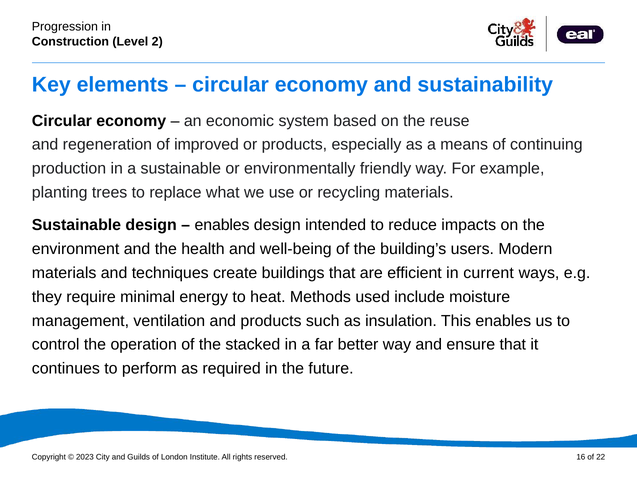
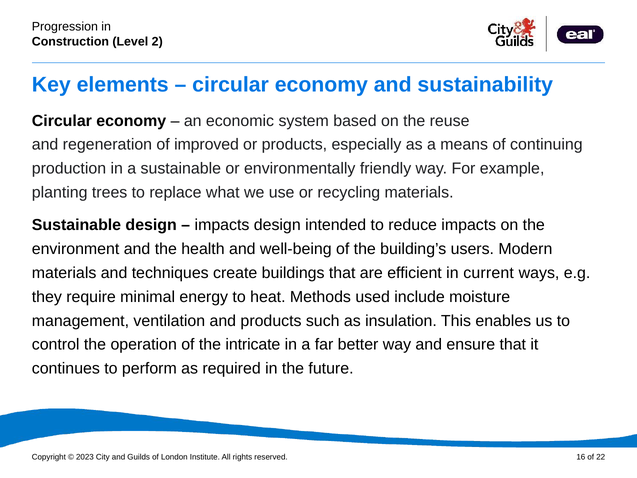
enables: enables -> impacts (222, 225)
stacked: stacked -> intricate (253, 344)
